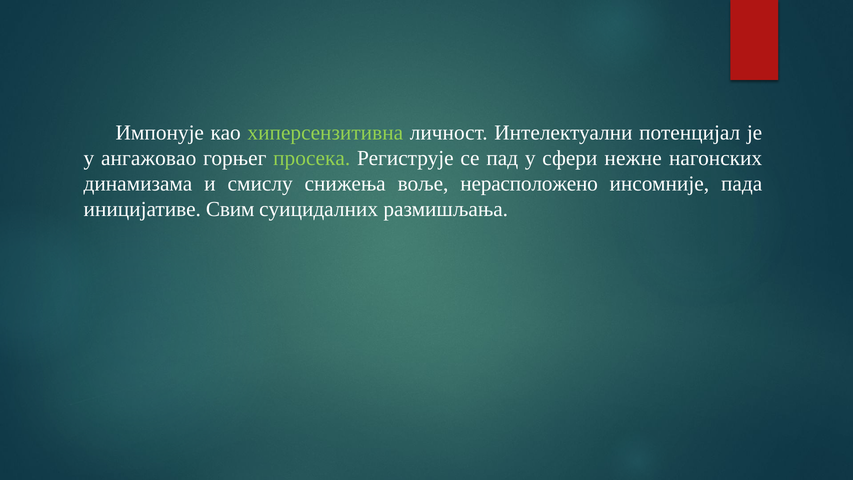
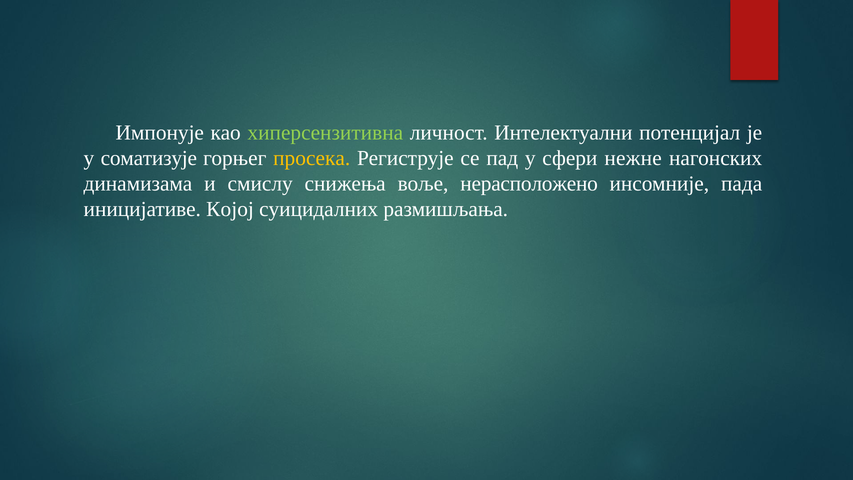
ангажовао: ангажовао -> соматизује (149, 158)
просека colour: light green -> yellow (312, 158)
Свим: Свим -> Којој (230, 209)
